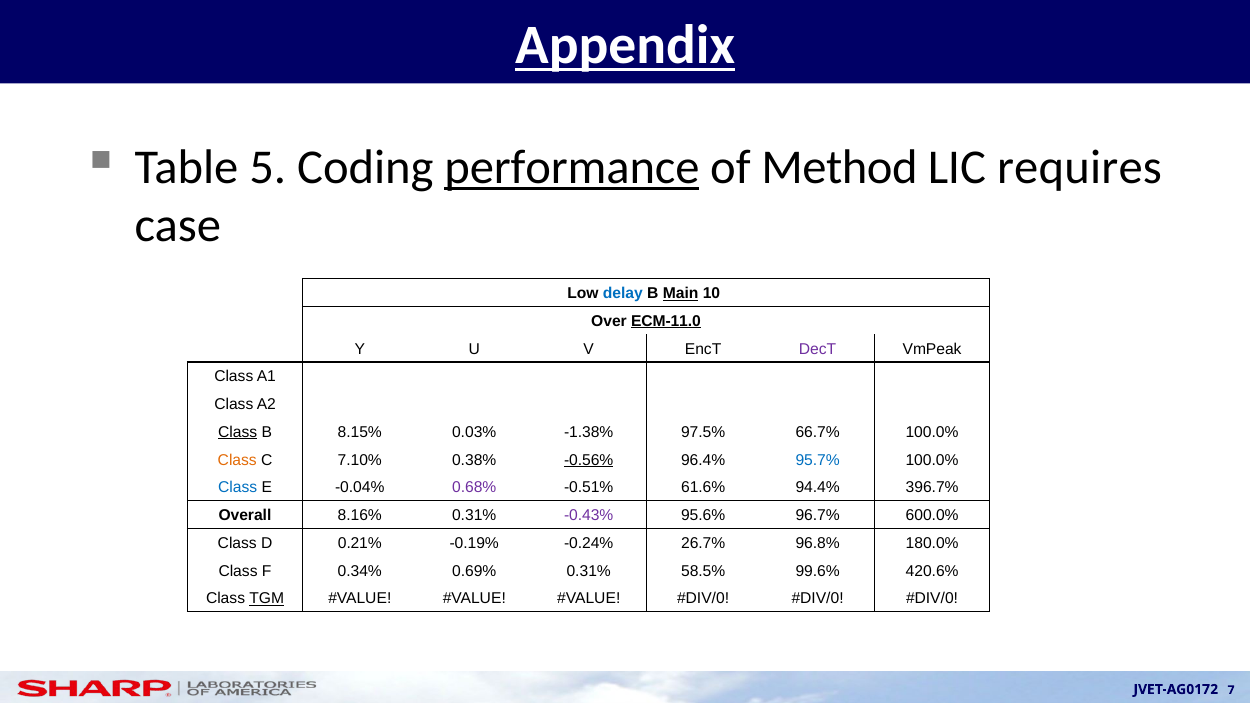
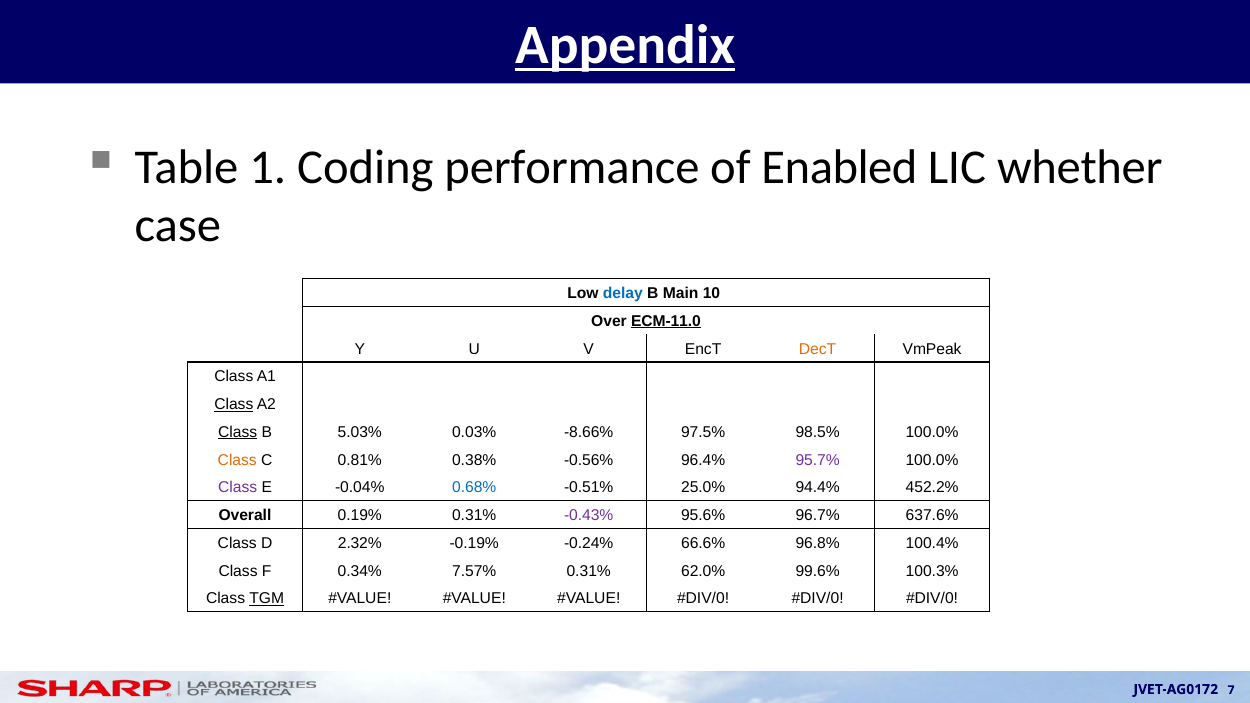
5: 5 -> 1 (268, 167)
performance underline: present -> none (572, 167)
Method: Method -> Enabled (839, 167)
requires: requires -> whether (1080, 167)
Main underline: present -> none (681, 293)
DecT colour: purple -> orange (818, 349)
Class underline: none -> present (234, 404)
8.15%: 8.15% -> 5.03% (360, 432)
-1.38%: -1.38% -> -8.66% (589, 432)
66.7%: 66.7% -> 98.5% (818, 432)
7.10%: 7.10% -> 0.81% (360, 460)
-0.56% underline: present -> none (589, 460)
95.7% colour: blue -> purple (818, 460)
Class colour: blue -> purple (238, 488)
0.68% colour: purple -> blue (474, 488)
61.6%: 61.6% -> 25.0% (703, 488)
396.7%: 396.7% -> 452.2% (932, 488)
8.16%: 8.16% -> 0.19% (360, 515)
600.0%: 600.0% -> 637.6% (932, 515)
0.21%: 0.21% -> 2.32% (360, 543)
26.7%: 26.7% -> 66.6% (703, 543)
180.0%: 180.0% -> 100.4% (932, 543)
0.69%: 0.69% -> 7.57% (474, 571)
58.5%: 58.5% -> 62.0% (703, 571)
420.6%: 420.6% -> 100.3% (932, 571)
